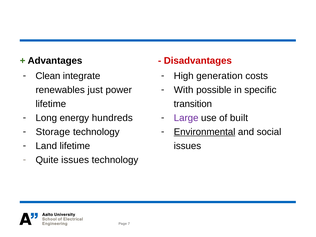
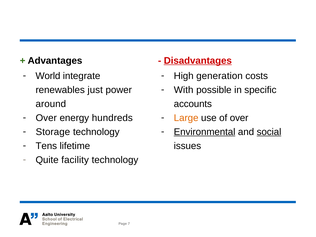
Disadvantages underline: none -> present (198, 61)
Clean: Clean -> World (48, 76)
lifetime: lifetime -> around (51, 104)
transition: transition -> accounts (193, 104)
Long: Long -> Over (46, 118)
Large colour: purple -> orange (186, 118)
of built: built -> over (239, 118)
social underline: none -> present (269, 132)
Land: Land -> Tens (46, 146)
Quite issues: issues -> facility (75, 160)
